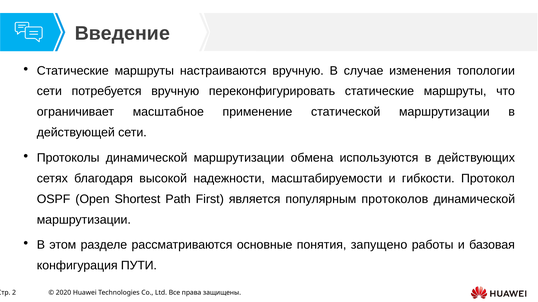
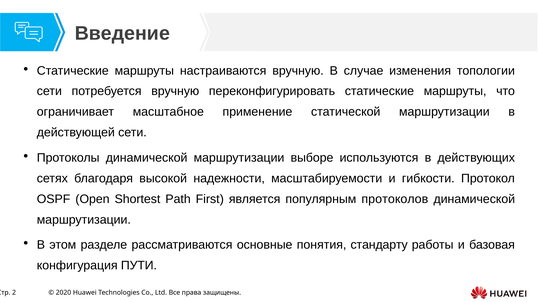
обмена: обмена -> выборе (312, 158)
запущено: запущено -> стандарту (379, 245)
